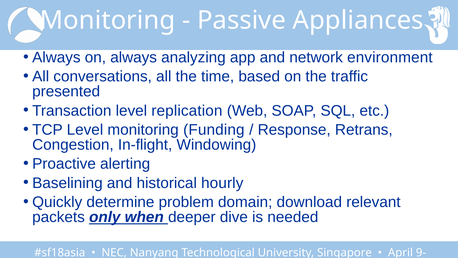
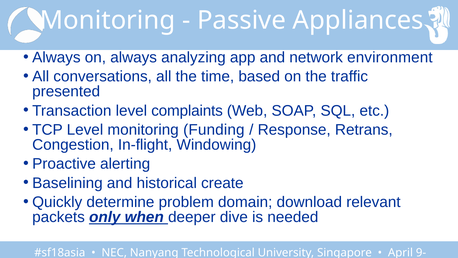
replication: replication -> complaints (187, 110)
hourly: hourly -> create (222, 183)
